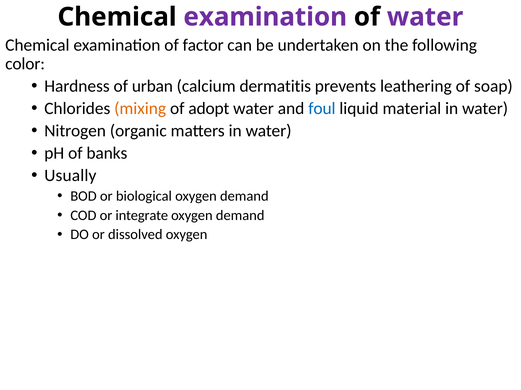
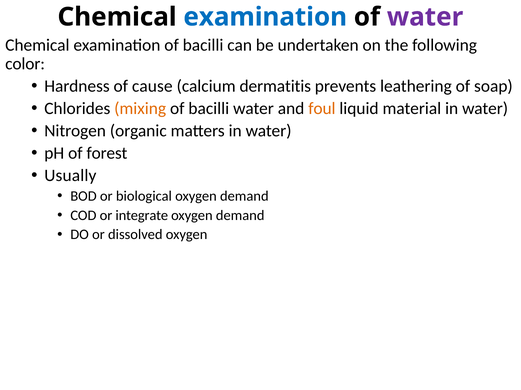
examination colour: purple -> blue (265, 17)
examination of factor: factor -> bacilli (203, 45)
urban: urban -> cause (152, 86)
adopt: adopt -> bacilli (209, 109)
foul colour: blue -> orange (322, 109)
banks: banks -> forest (107, 153)
